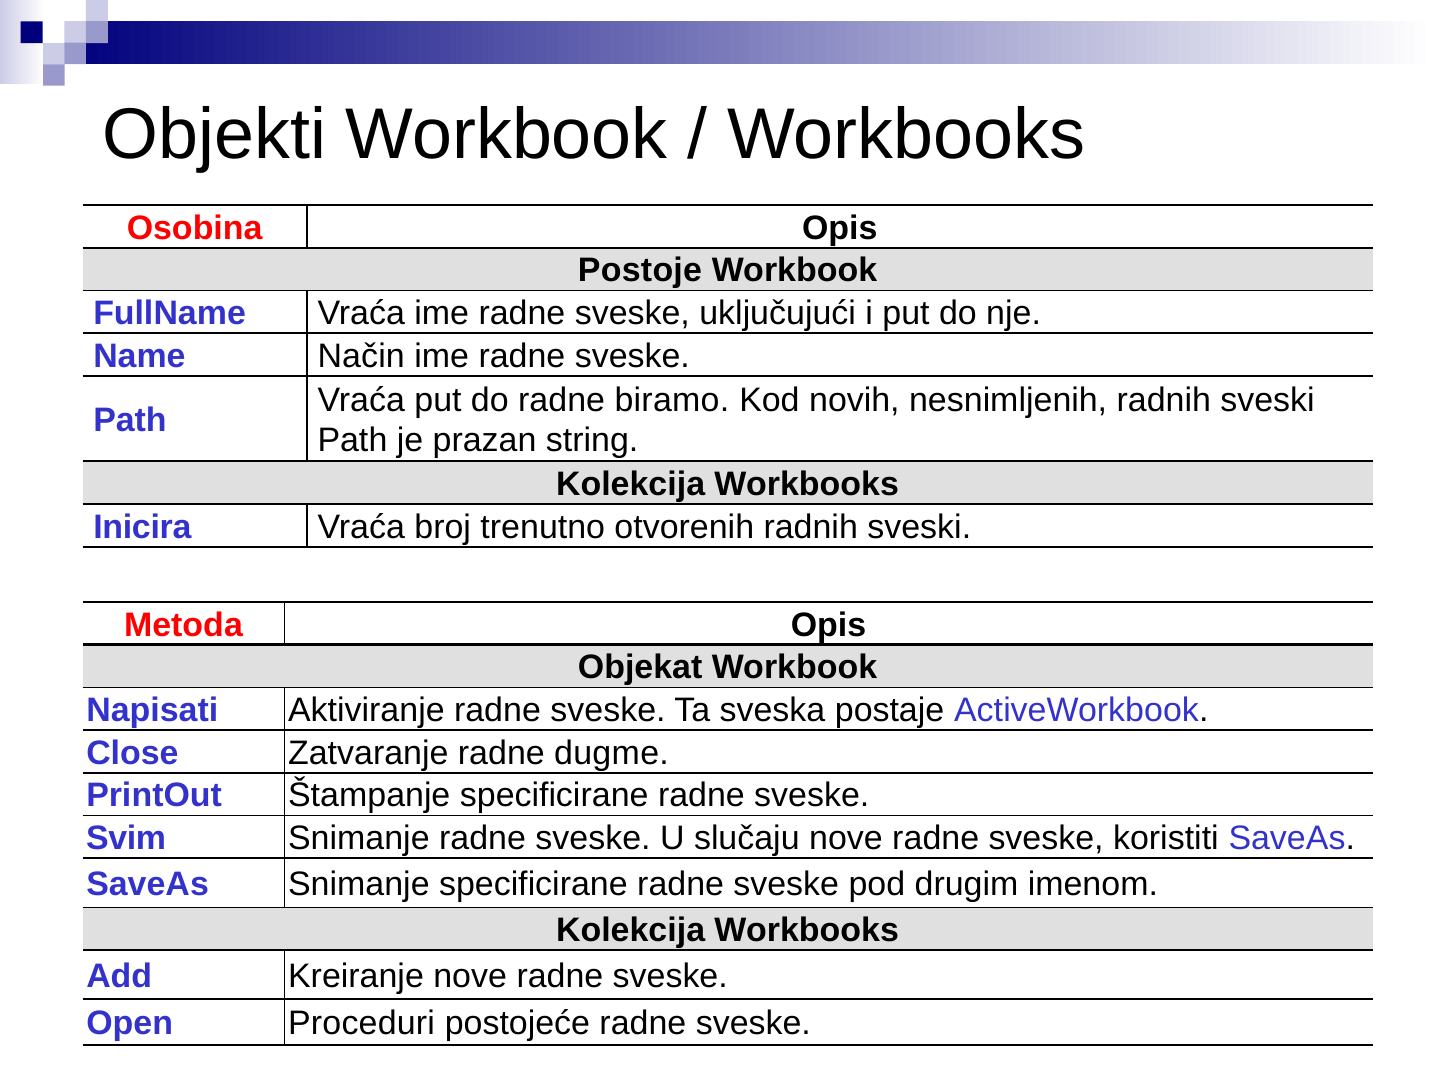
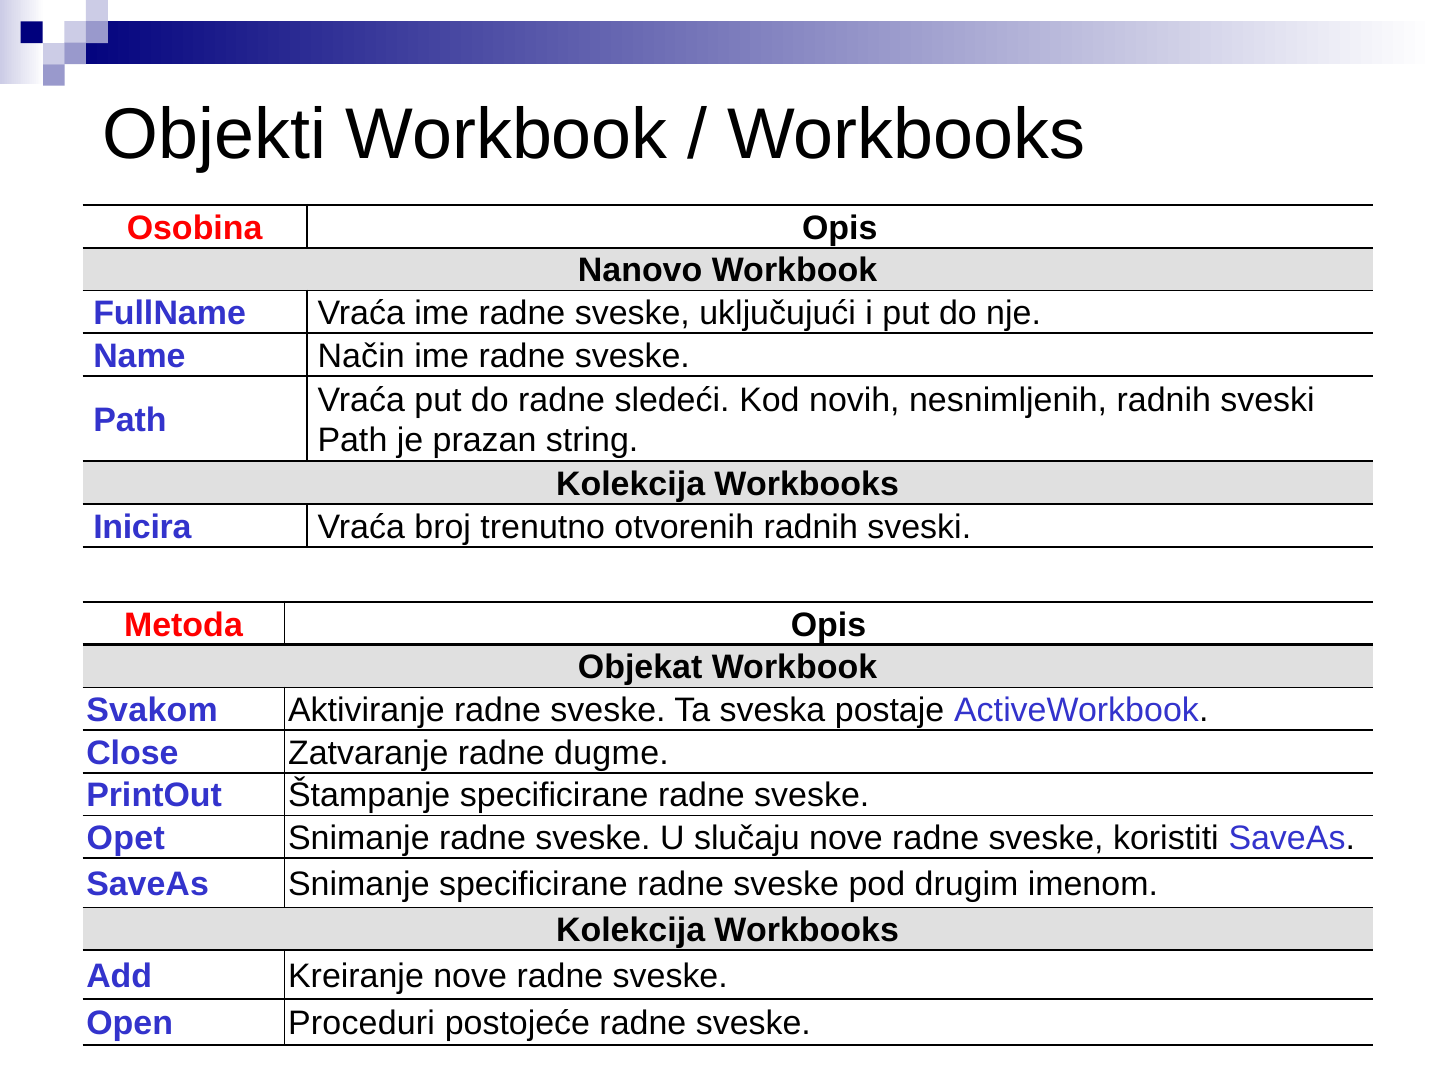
Postoje: Postoje -> Nanovo (640, 271)
biramo: biramo -> sledeći (672, 400)
Napisati: Napisati -> Svakom (152, 710)
Svim: Svim -> Opet (126, 838)
